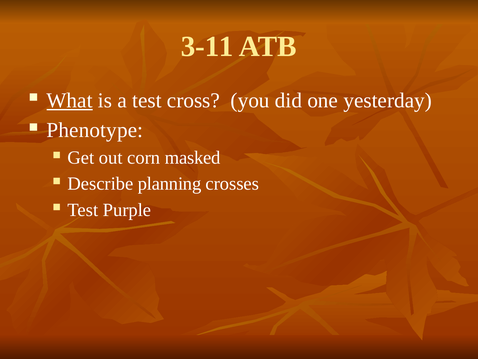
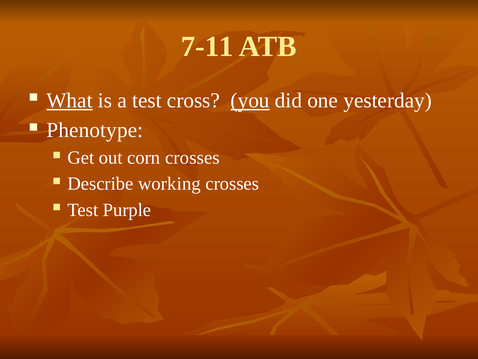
3-11: 3-11 -> 7-11 (207, 46)
you underline: none -> present (250, 100)
corn masked: masked -> crosses (192, 157)
planning: planning -> working (169, 184)
